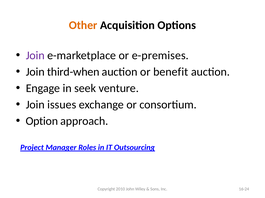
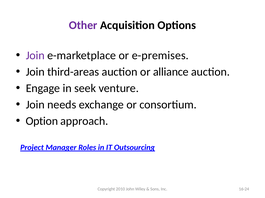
Other colour: orange -> purple (83, 25)
third-when: third-when -> third-areas (73, 72)
benefit: benefit -> alliance (171, 72)
issues: issues -> needs (62, 105)
